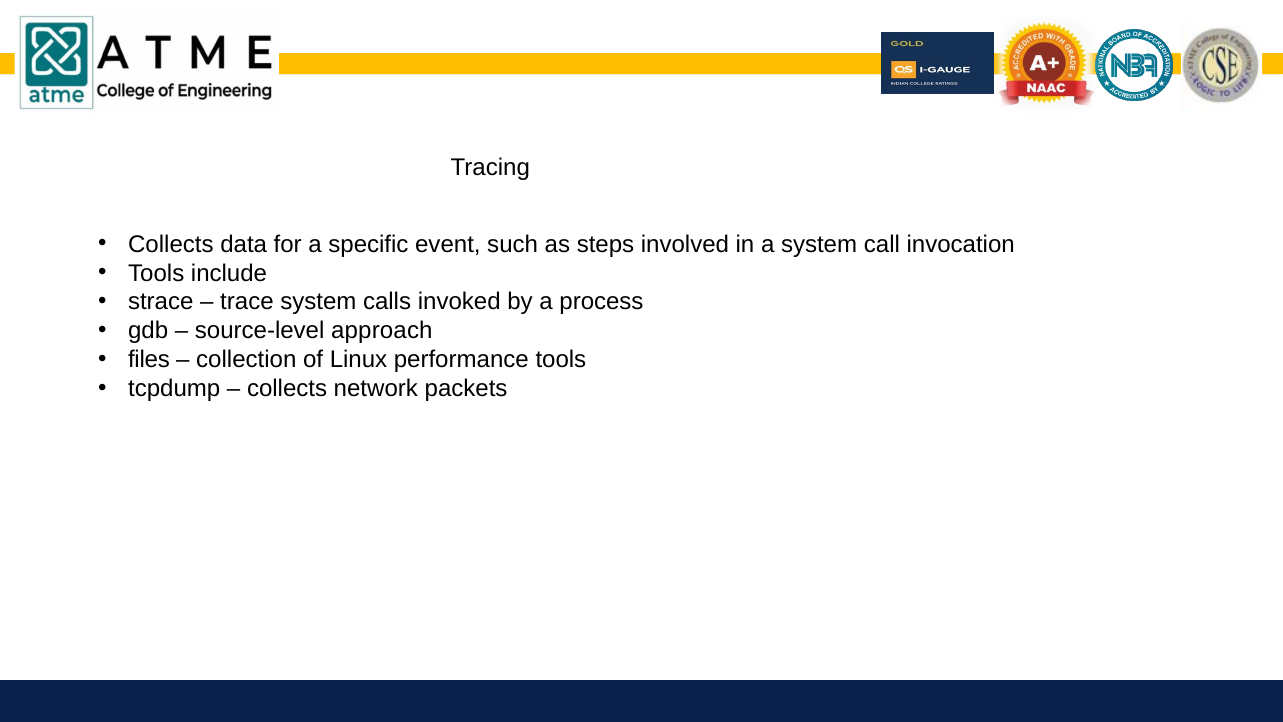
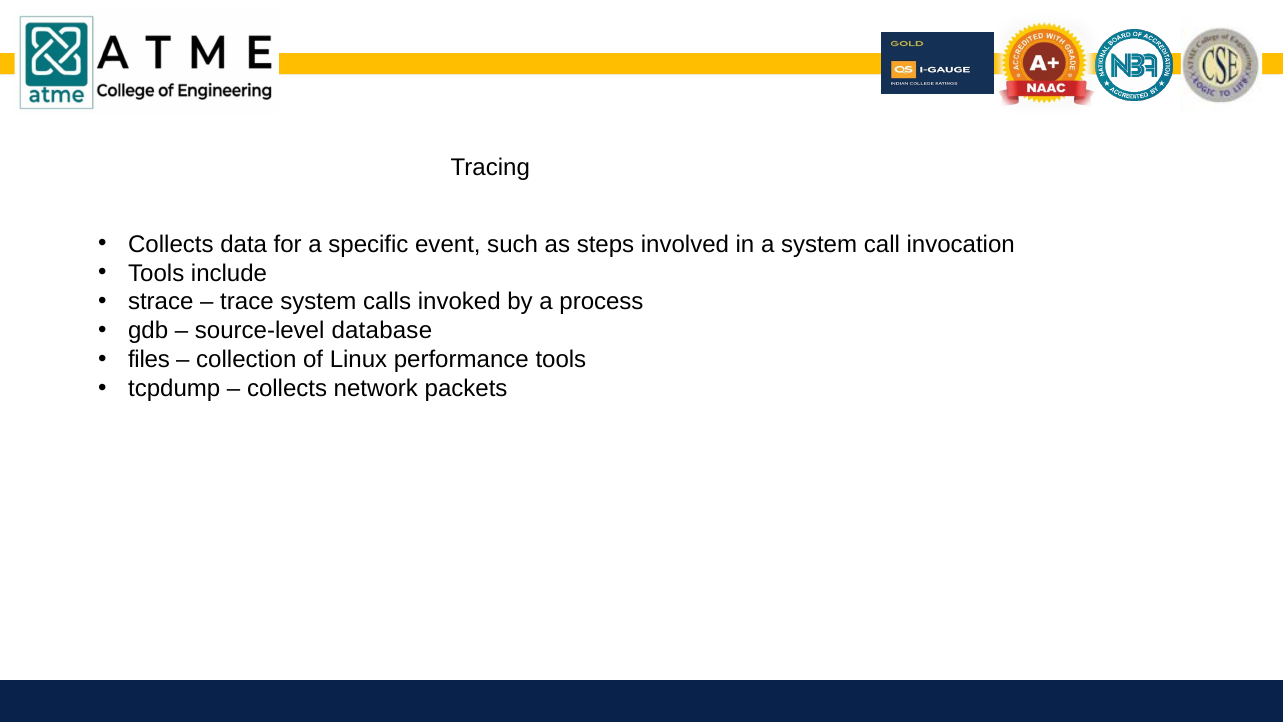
approach: approach -> database (382, 331)
